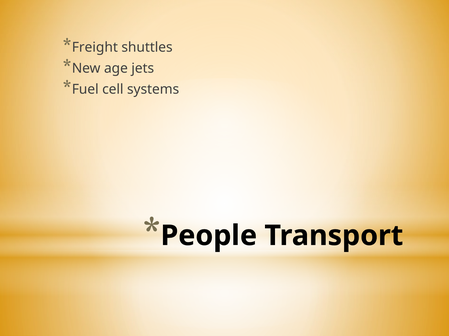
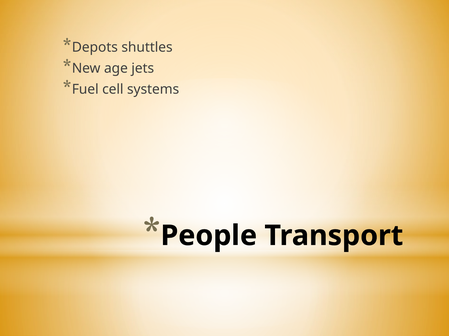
Freight: Freight -> Depots (95, 47)
